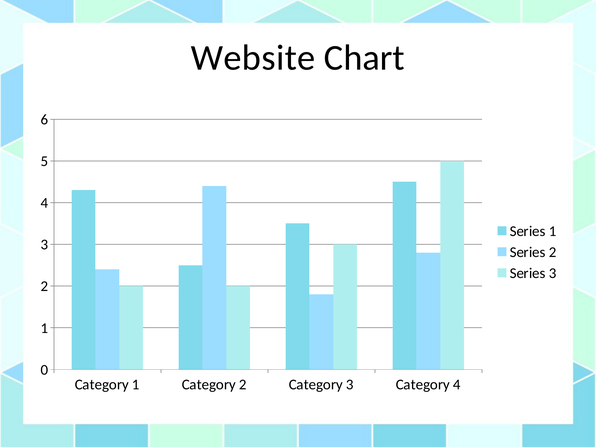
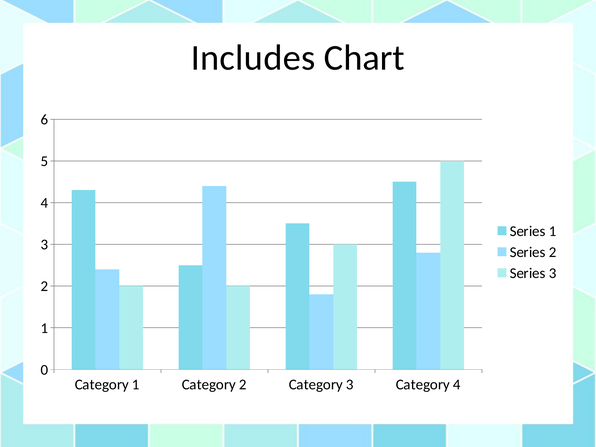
Website: Website -> Includes (253, 58)
